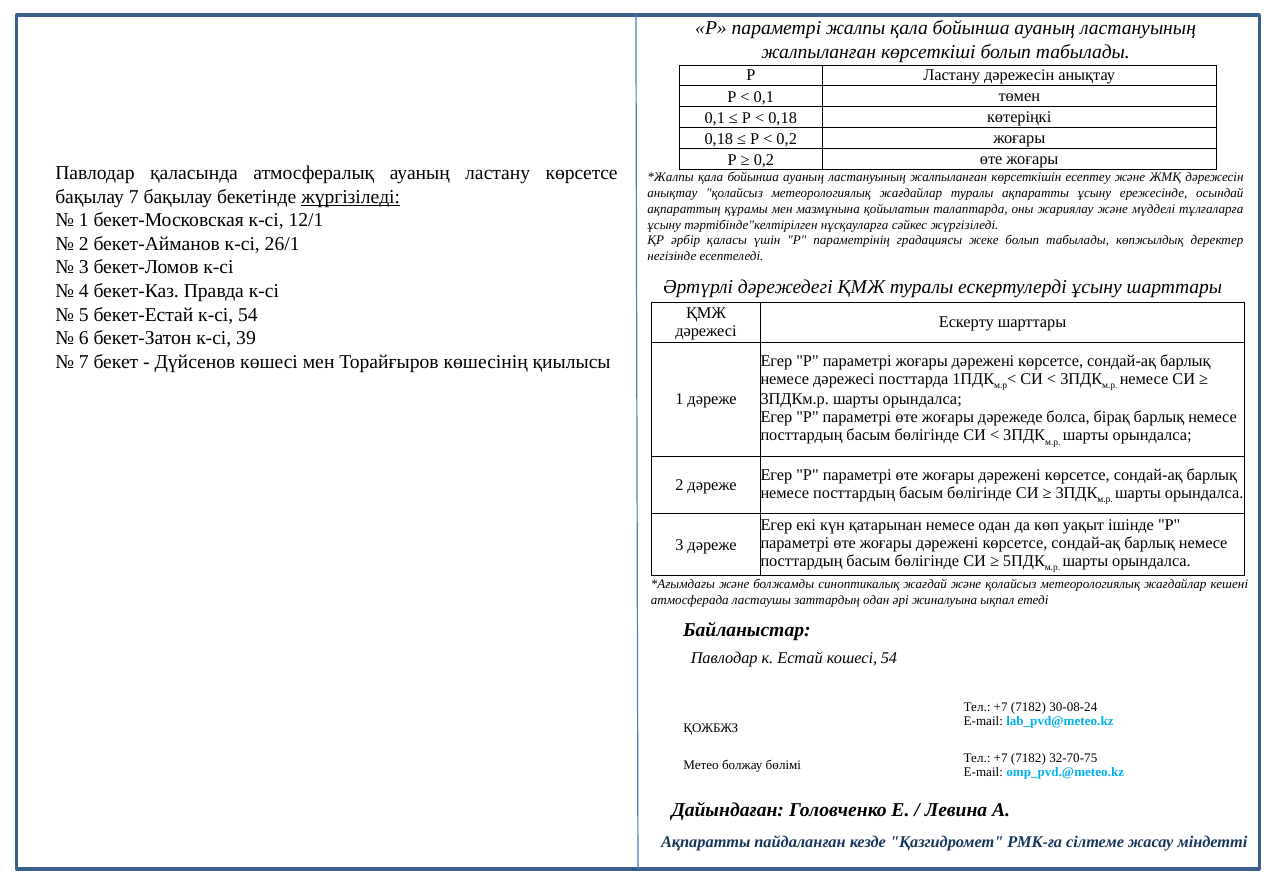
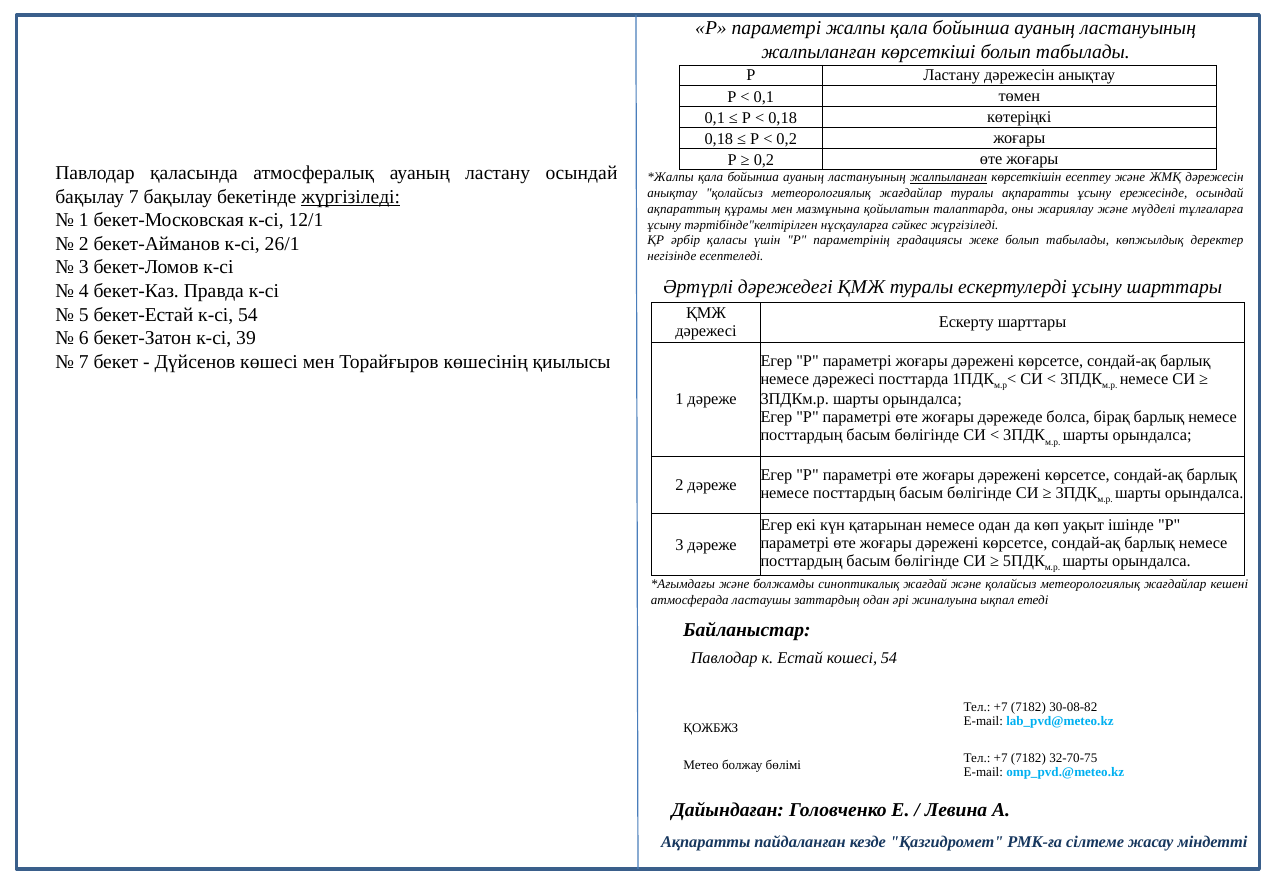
ластану көрсетсе: көрсетсе -> осындай (582, 173)
жалпыланған underline: none -> present (949, 178)
30-08-24: 30-08-24 -> 30-08-82 (1073, 706)
